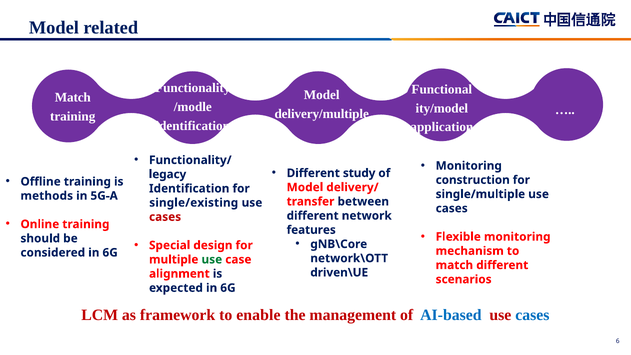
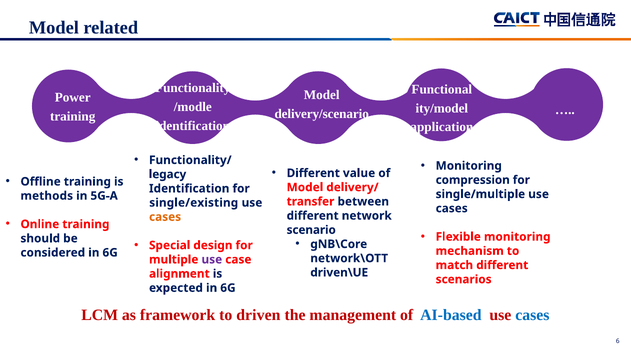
Match: Match -> Power (73, 98)
delivery/multiple: delivery/multiple -> delivery/scenario (322, 114)
study: study -> value (359, 173)
construction: construction -> compression (473, 180)
cases colour: red -> orange (165, 217)
features: features -> scenario (311, 230)
use colour: green -> purple (212, 259)
enable: enable -> driven (258, 315)
